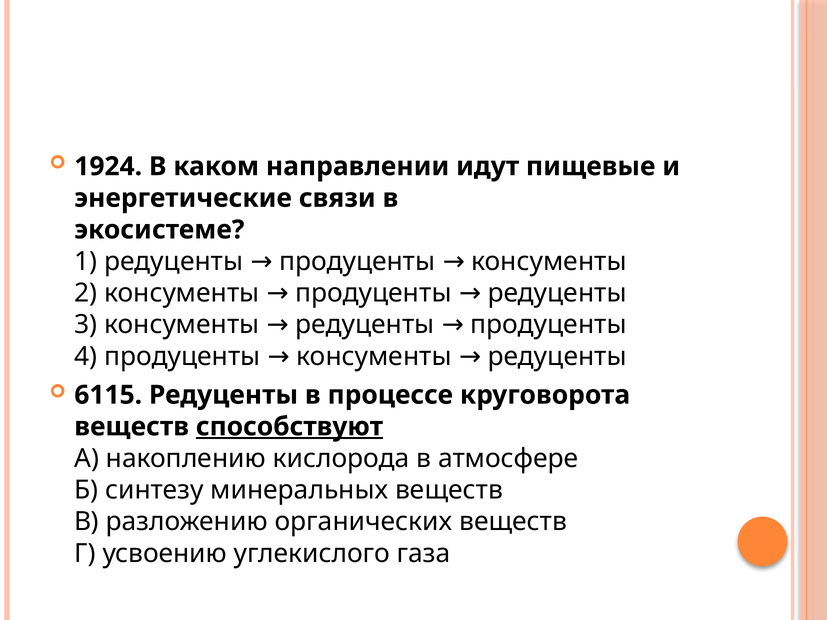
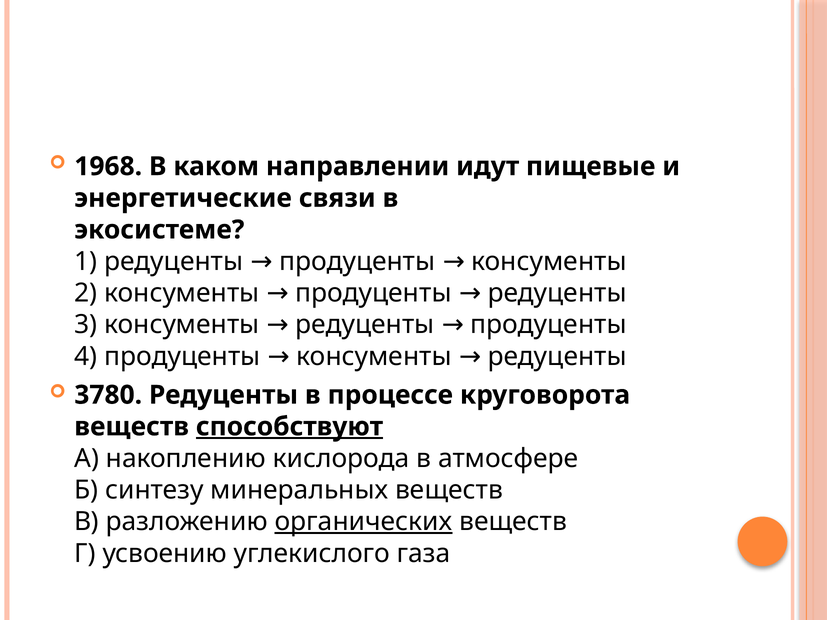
1924: 1924 -> 1968 (108, 166)
6115: 6115 -> 3780 (108, 395)
органических underline: none -> present (363, 522)
